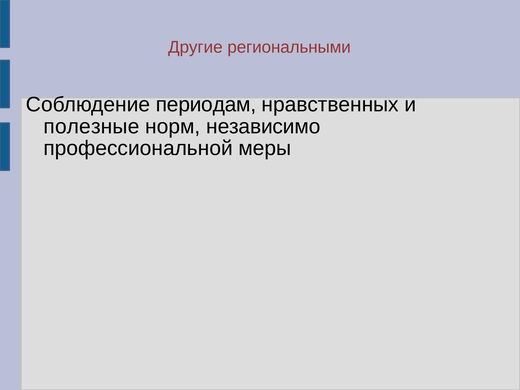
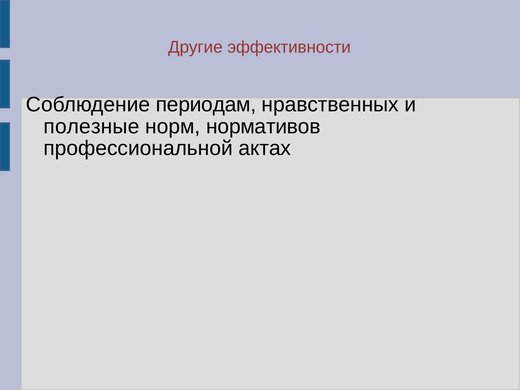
региональными: региональными -> эффективности (289, 47)
независимо: независимо -> нормативов (263, 126)
меры: меры -> актах (265, 148)
